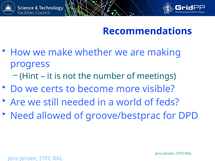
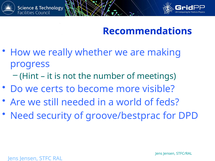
make: make -> really (60, 53)
allowed: allowed -> security (54, 116)
